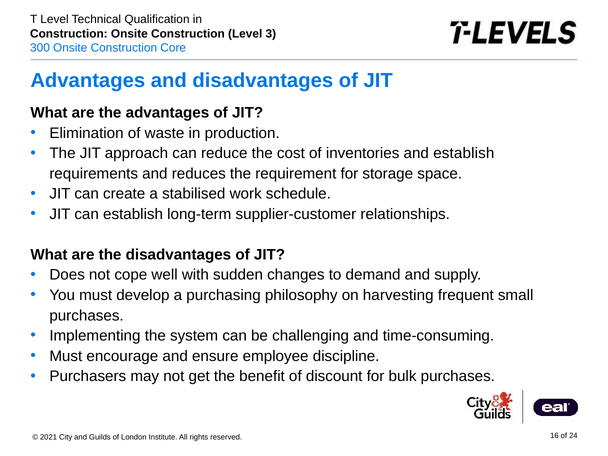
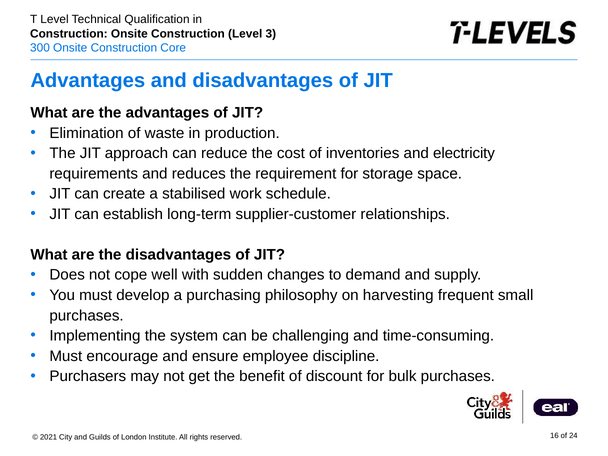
and establish: establish -> electricity (464, 153)
